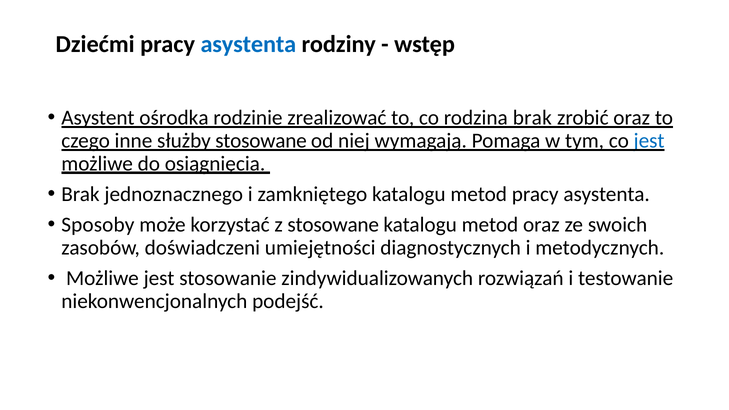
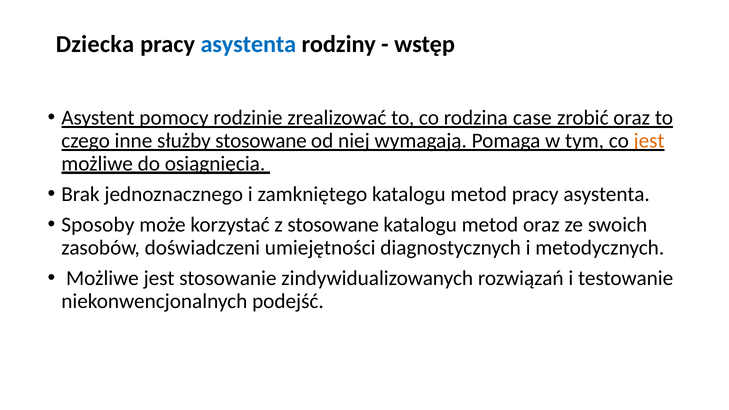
Dziećmi: Dziećmi -> Dziecka (95, 44)
ośrodka: ośrodka -> pomocy (174, 118)
rodzina brak: brak -> case (532, 118)
jest colour: blue -> orange (649, 141)
